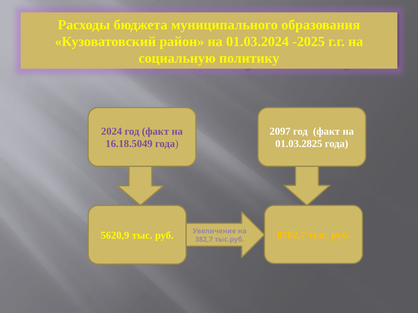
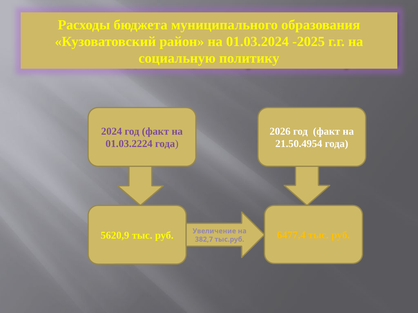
2097: 2097 -> 2026 (280, 132)
16.18.5049: 16.18.5049 -> 01.03.2224 (129, 144)
01.03.2825: 01.03.2825 -> 21.50.4954 (299, 144)
8782,7: 8782,7 -> 6477,4 (291, 236)
